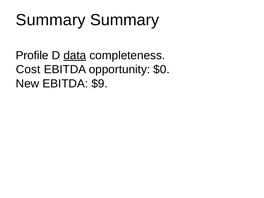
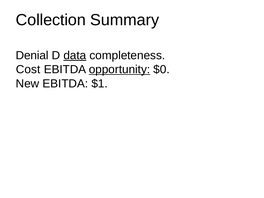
Summary: Summary -> Collection (51, 20)
Profile: Profile -> Denial (32, 55)
opportunity underline: none -> present (119, 69)
$9: $9 -> $1 (100, 84)
